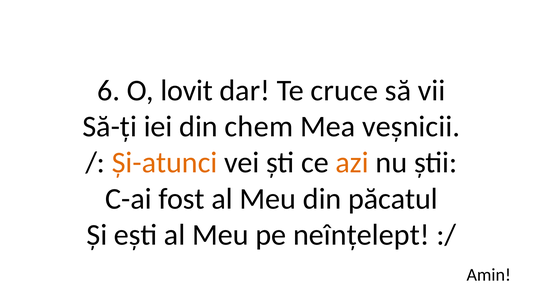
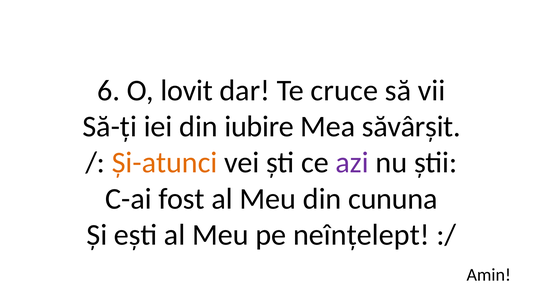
chem: chem -> iubire (259, 127)
veșnicii: veșnicii -> săvârșit (411, 127)
azi colour: orange -> purple (352, 163)
păcatul: păcatul -> cununa (393, 199)
